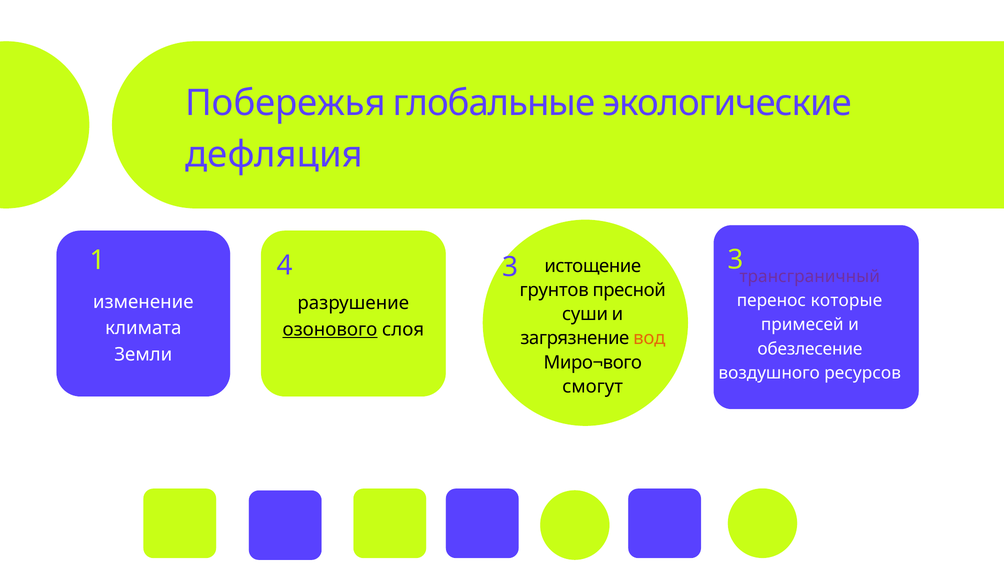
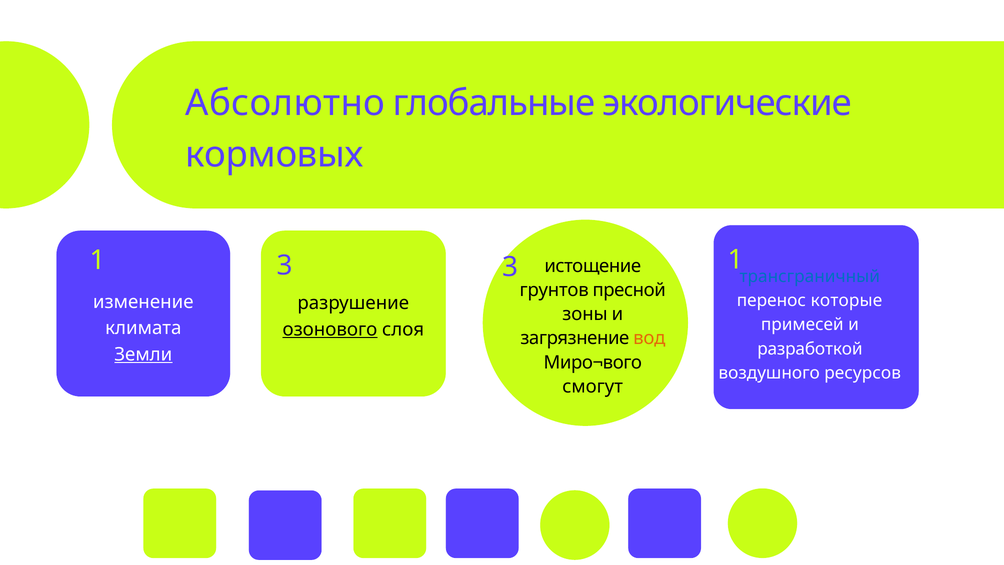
Побережья: Побережья -> Абсолютно (285, 103)
дефляция: дефляция -> кормовых (274, 154)
1 4: 4 -> 3 (285, 266)
3 3: 3 -> 1 (735, 259)
трансграничный colour: purple -> blue (810, 276)
суши: суши -> зоны (585, 314)
обезлесение: обезлесение -> разработкой (810, 349)
Земли underline: none -> present (143, 354)
